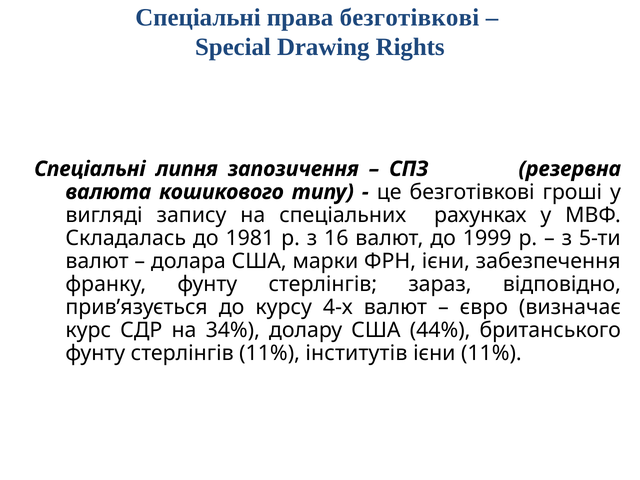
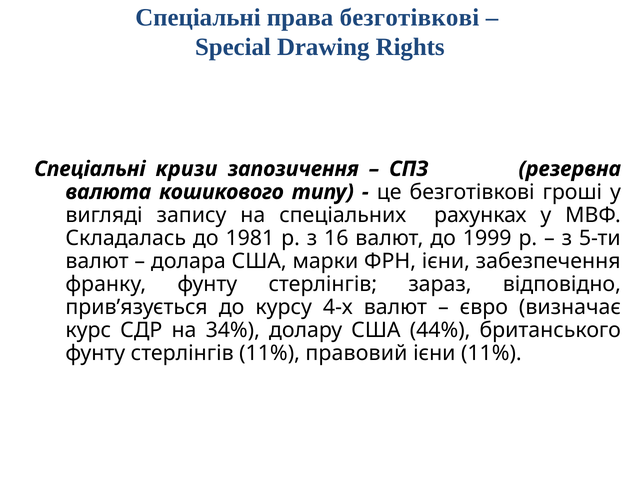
липня: липня -> кризи (187, 169)
інститутів: інститутів -> правовий (356, 353)
